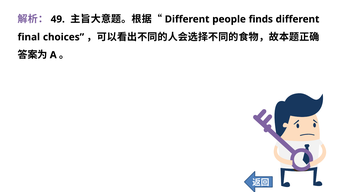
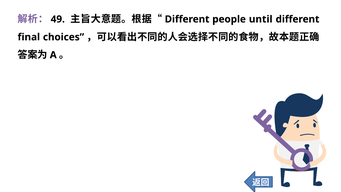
finds: finds -> until (261, 19)
